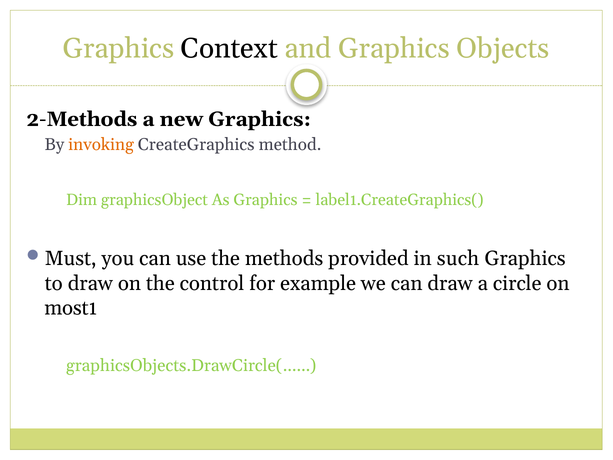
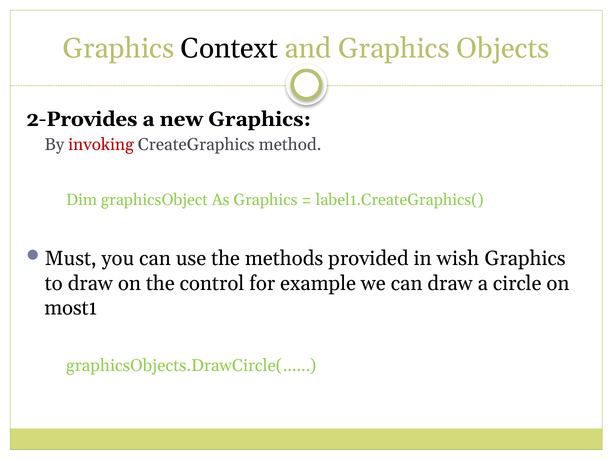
2-Methods: 2-Methods -> 2-Provides (82, 119)
invoking colour: orange -> red (101, 145)
such: such -> wish (458, 259)
